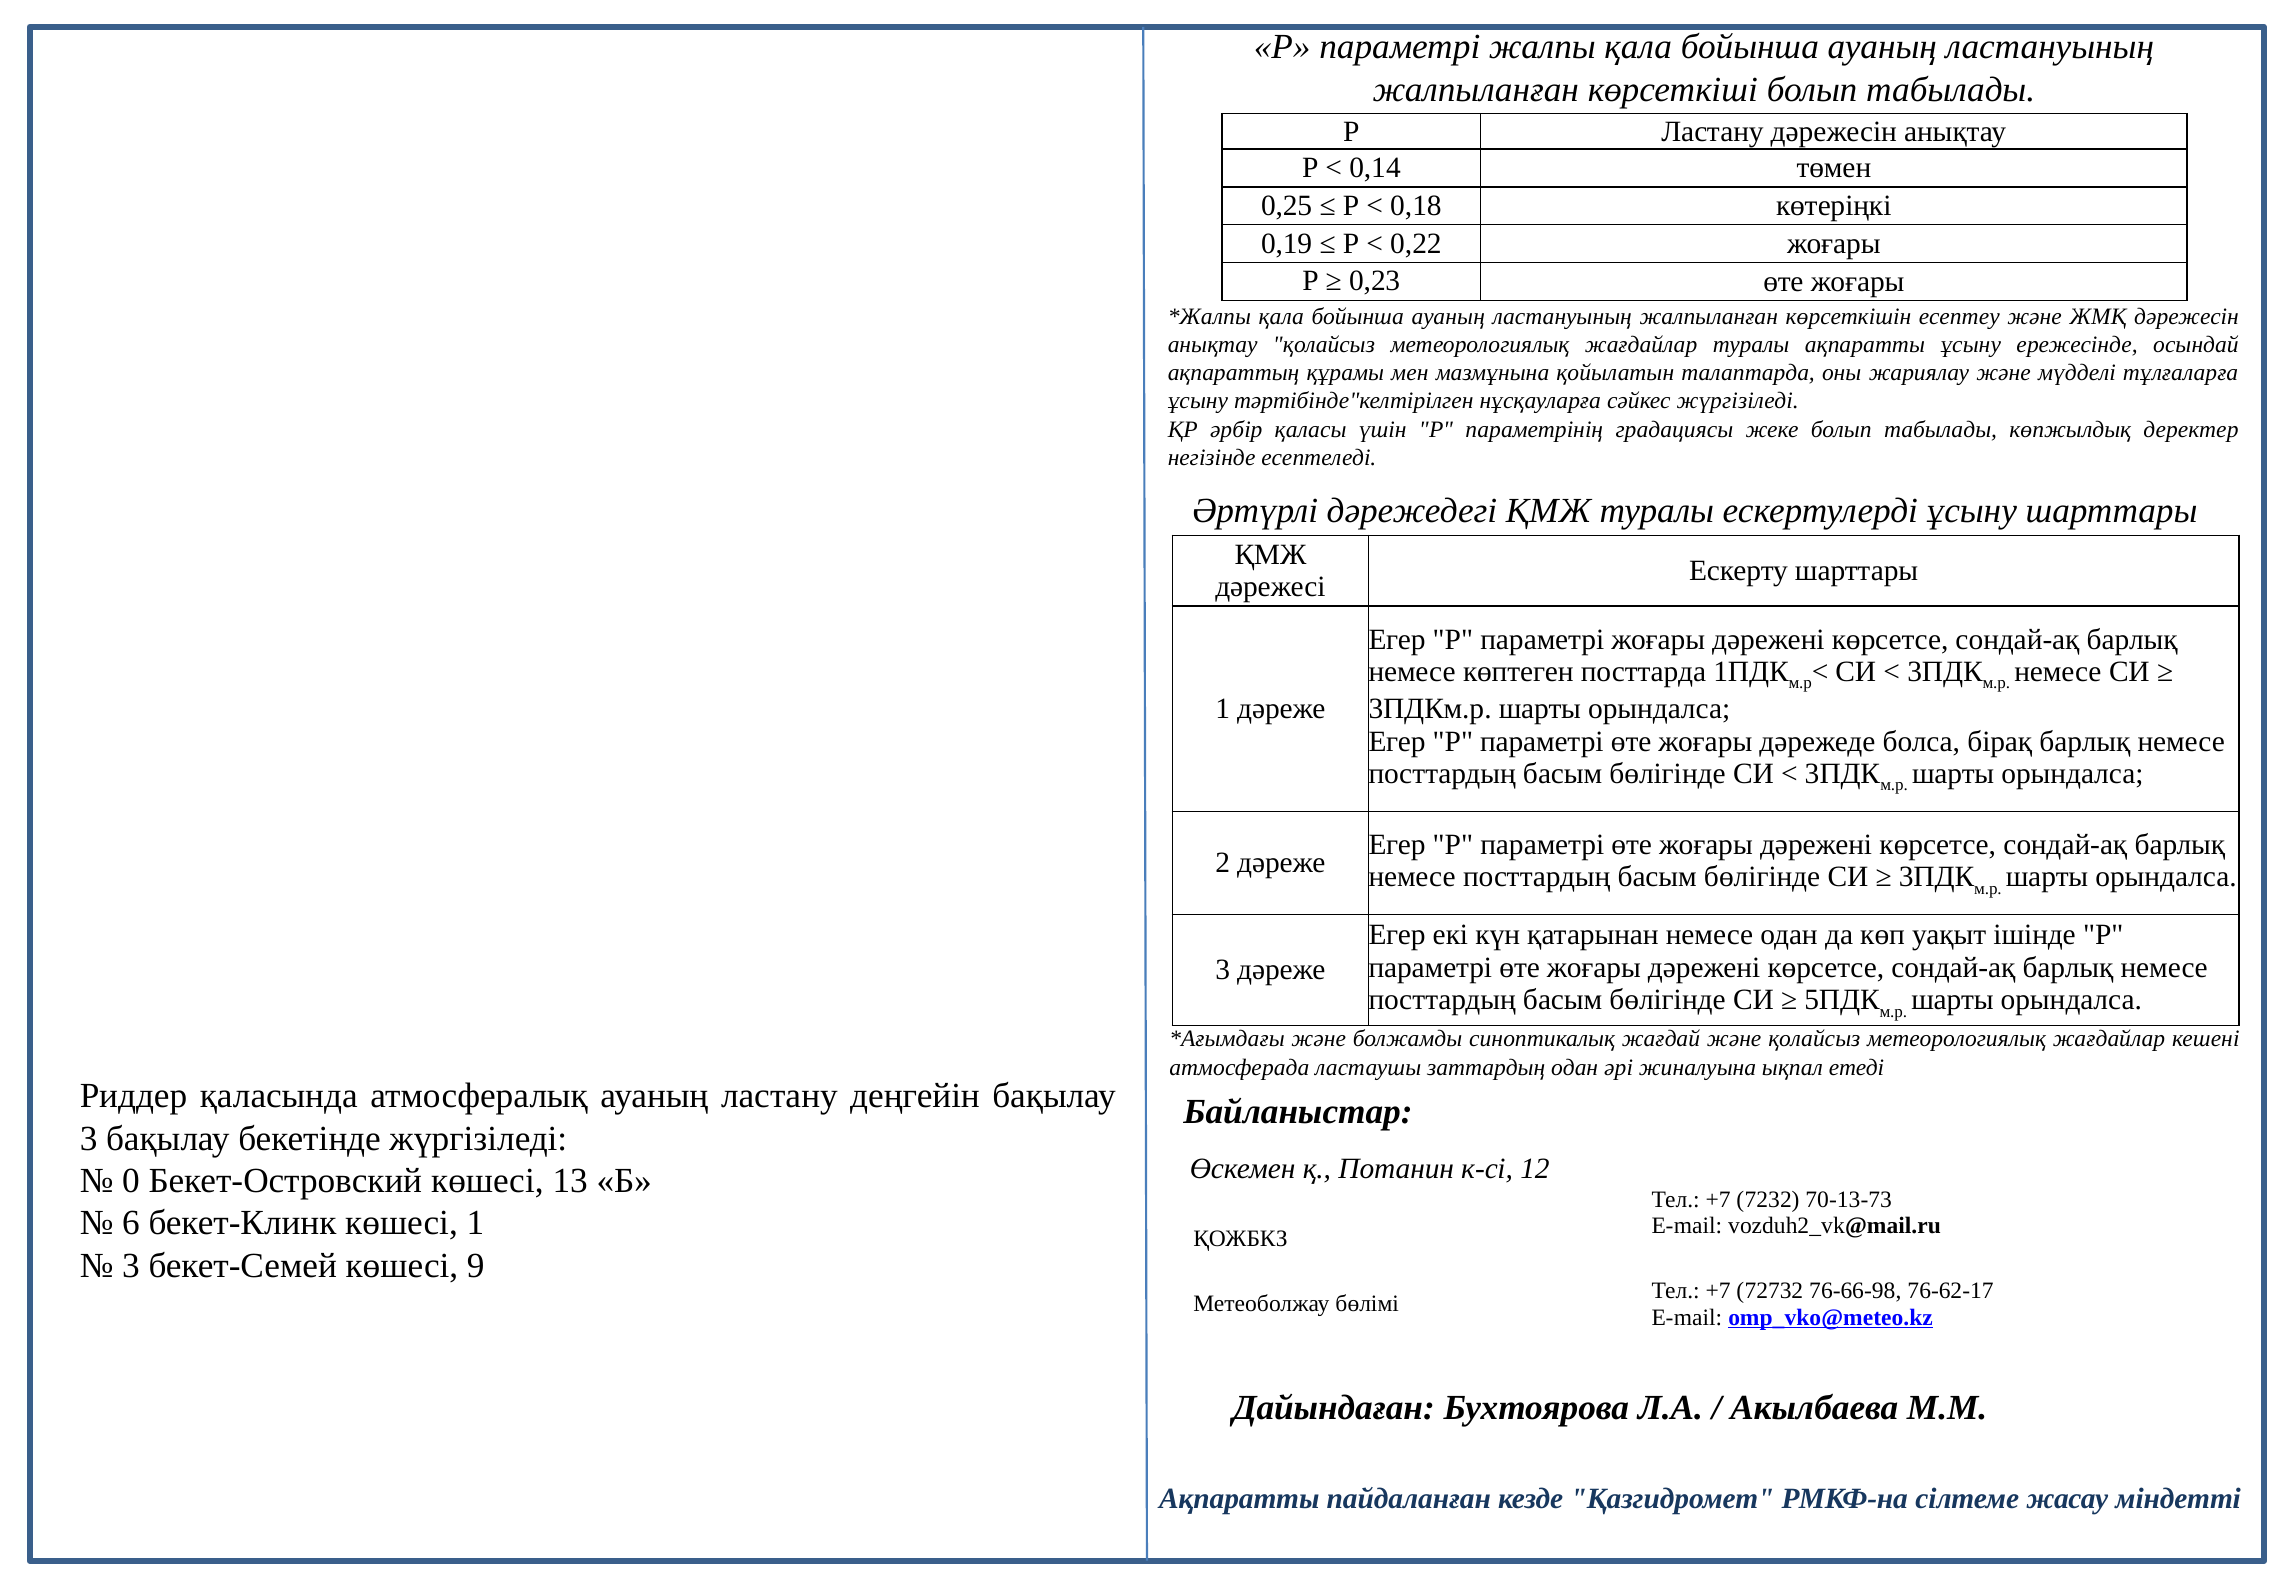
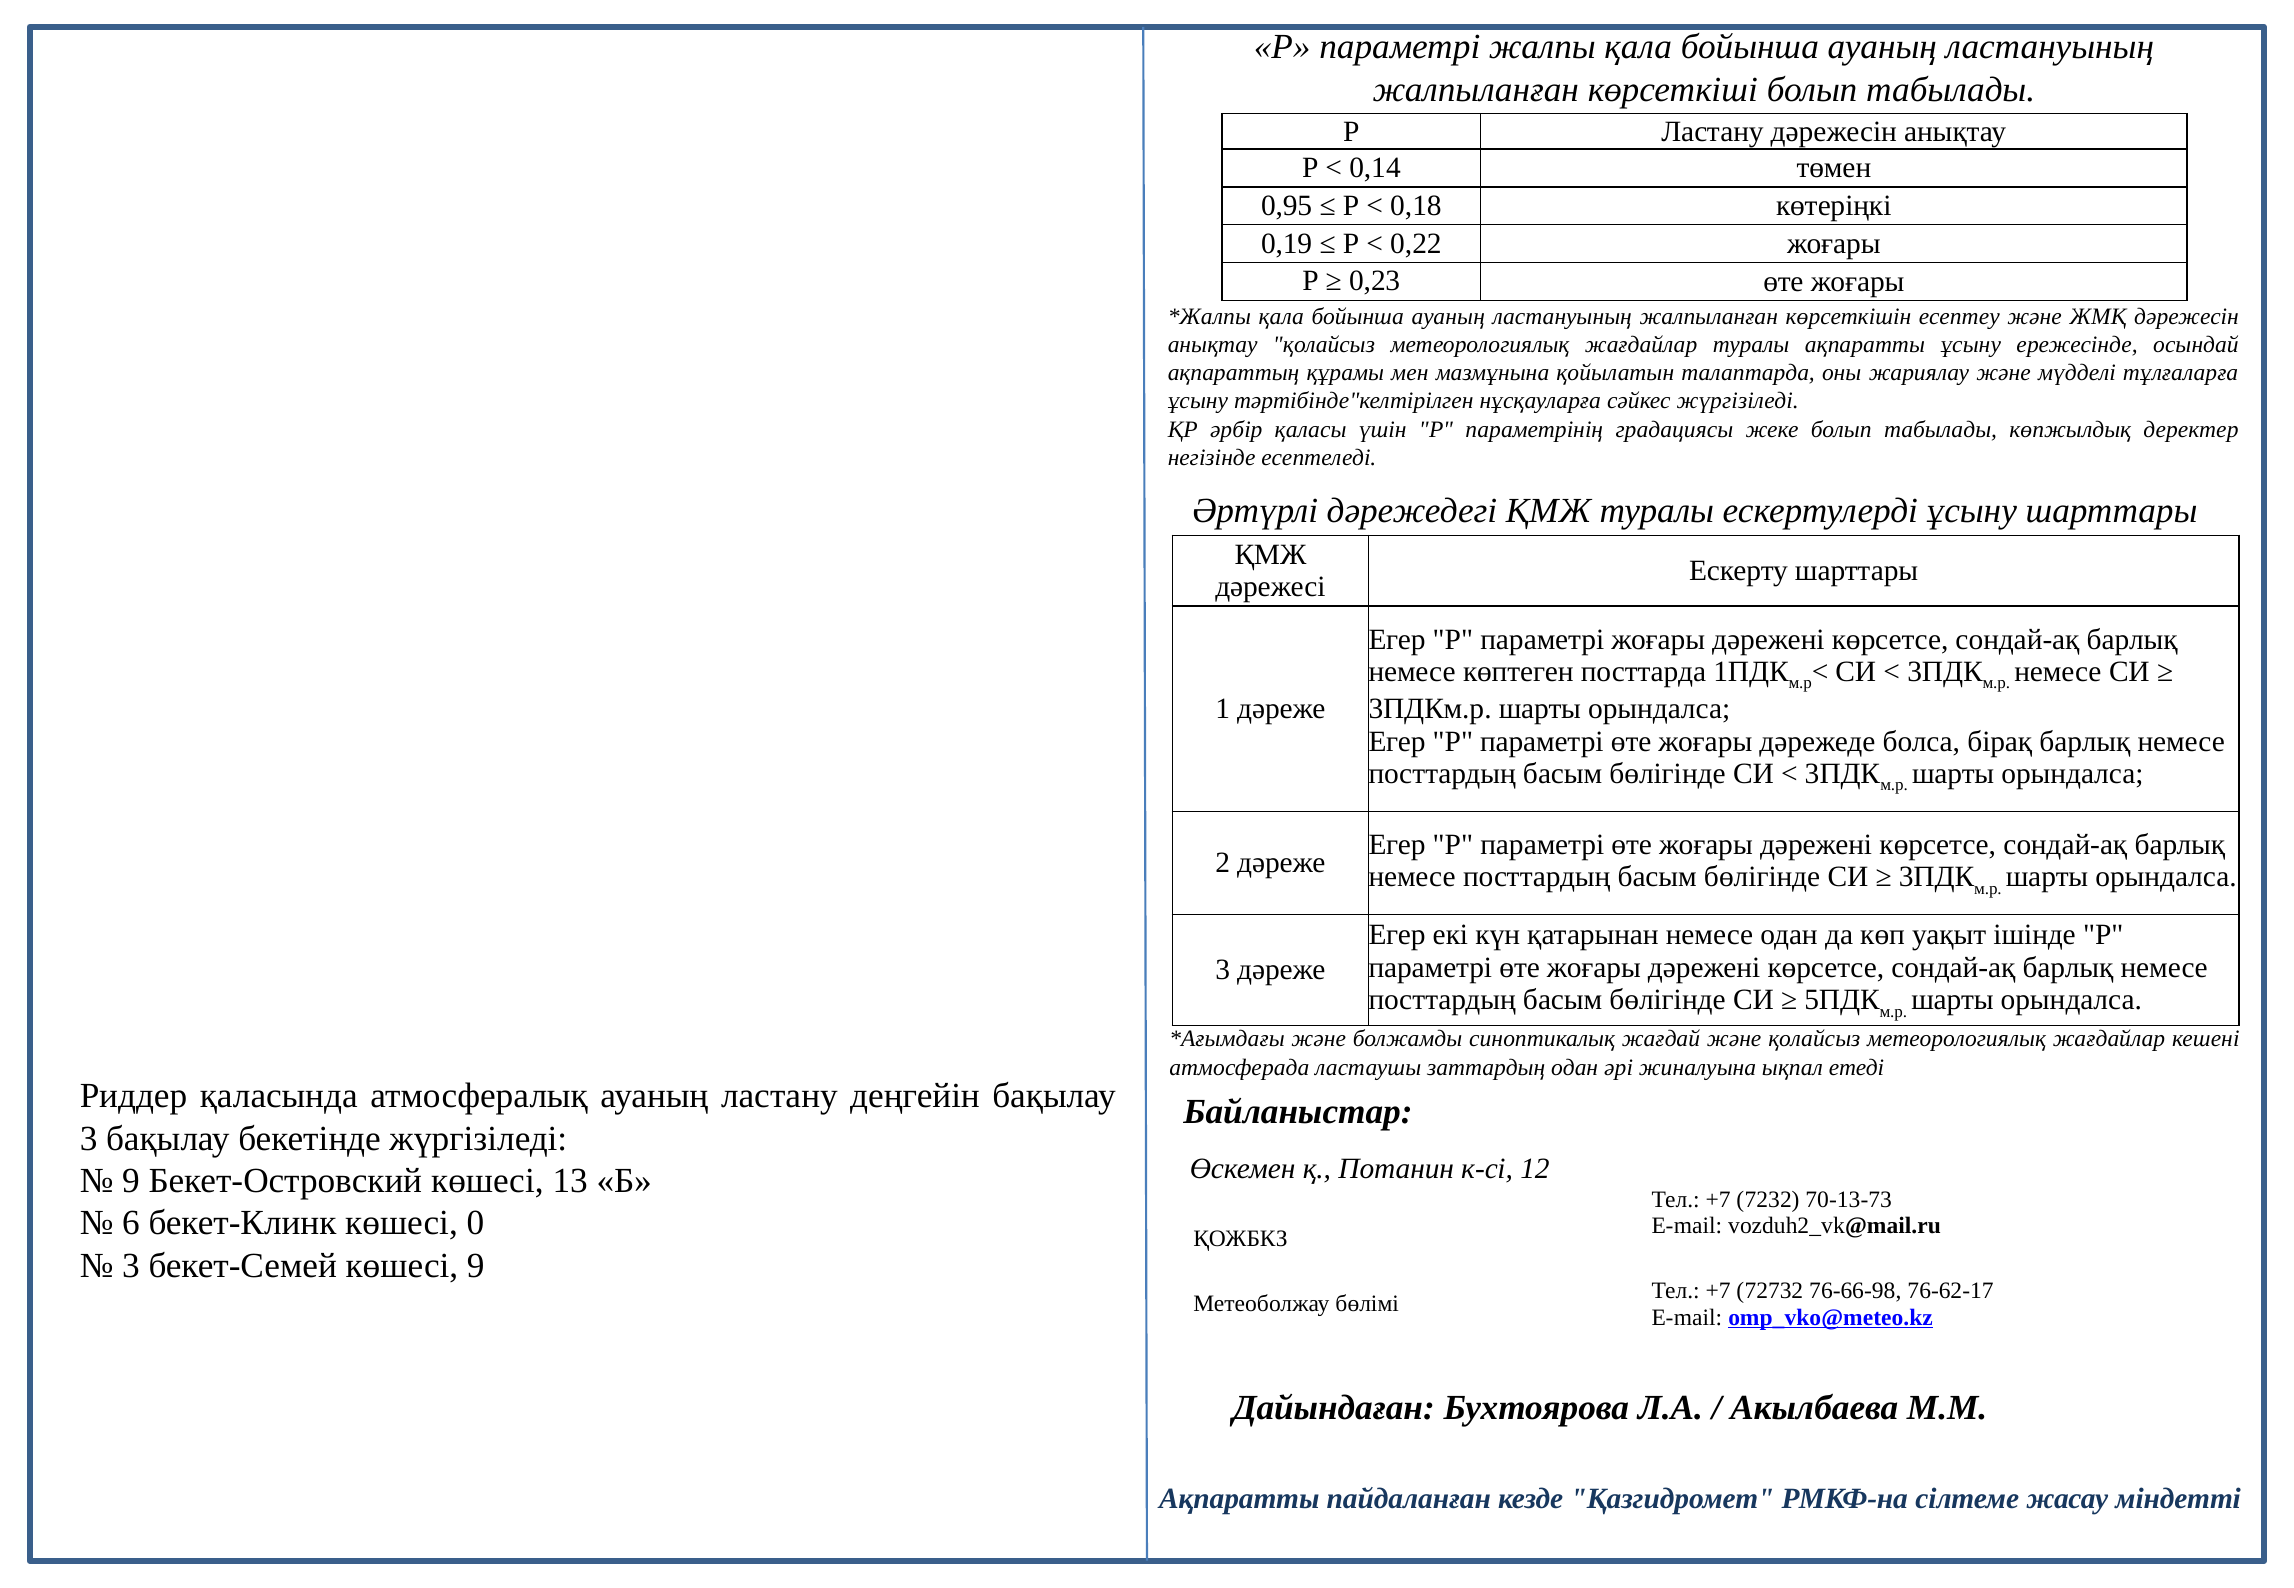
0,25: 0,25 -> 0,95 (1287, 206)
0: 0 -> 9 (131, 1181)
көшесі 1: 1 -> 0 (475, 1223)
